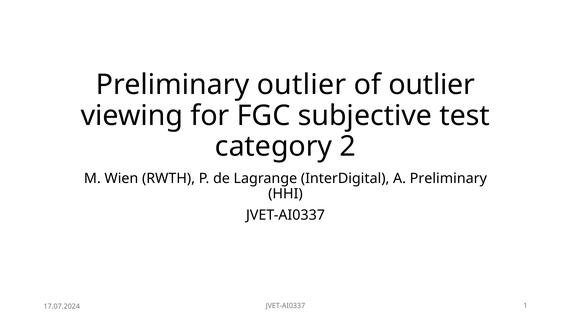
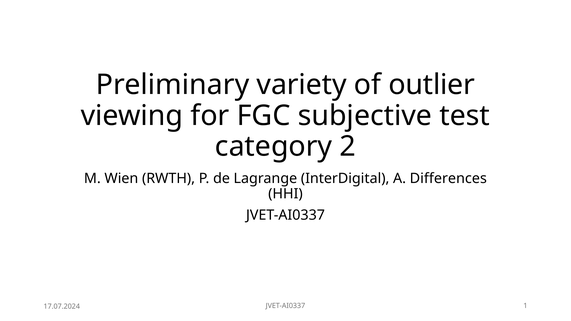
Preliminary outlier: outlier -> variety (302, 85)
A Preliminary: Preliminary -> Differences (448, 178)
